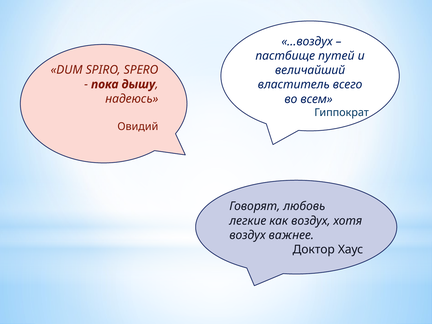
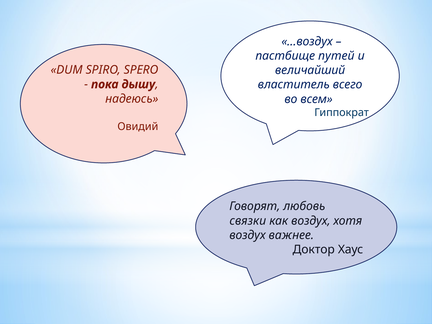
легкие: легкие -> связки (248, 221)
